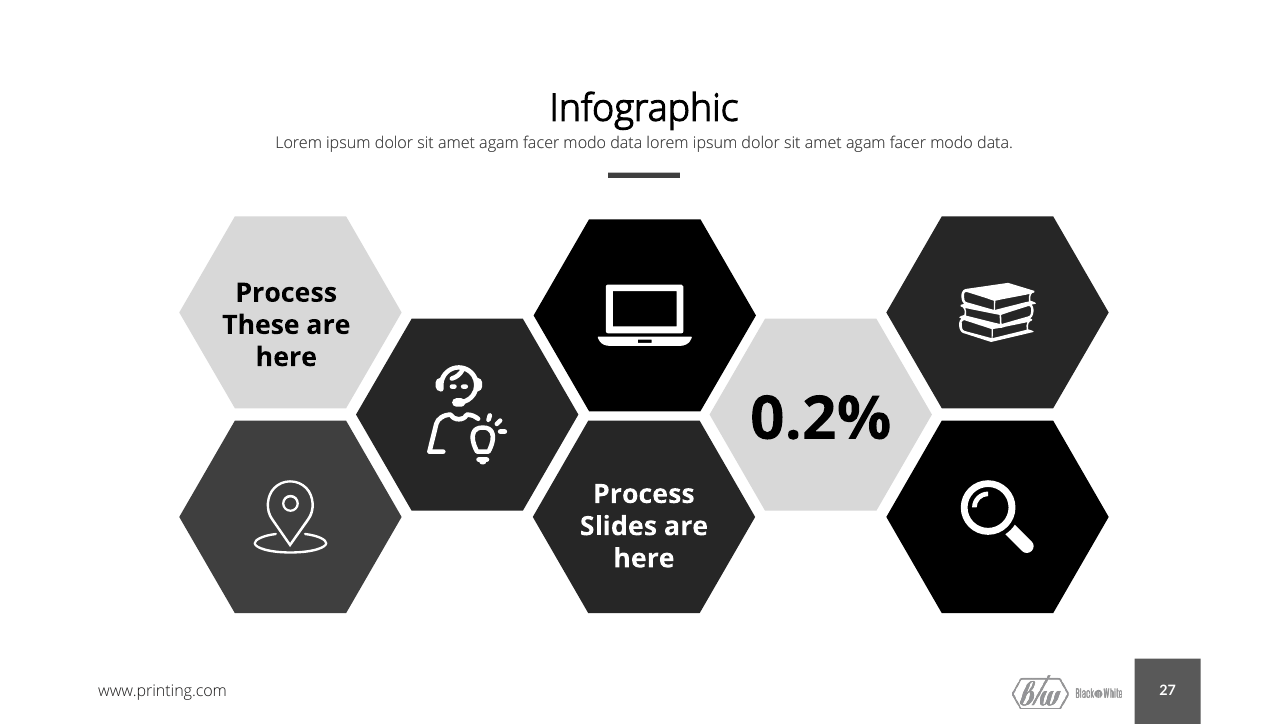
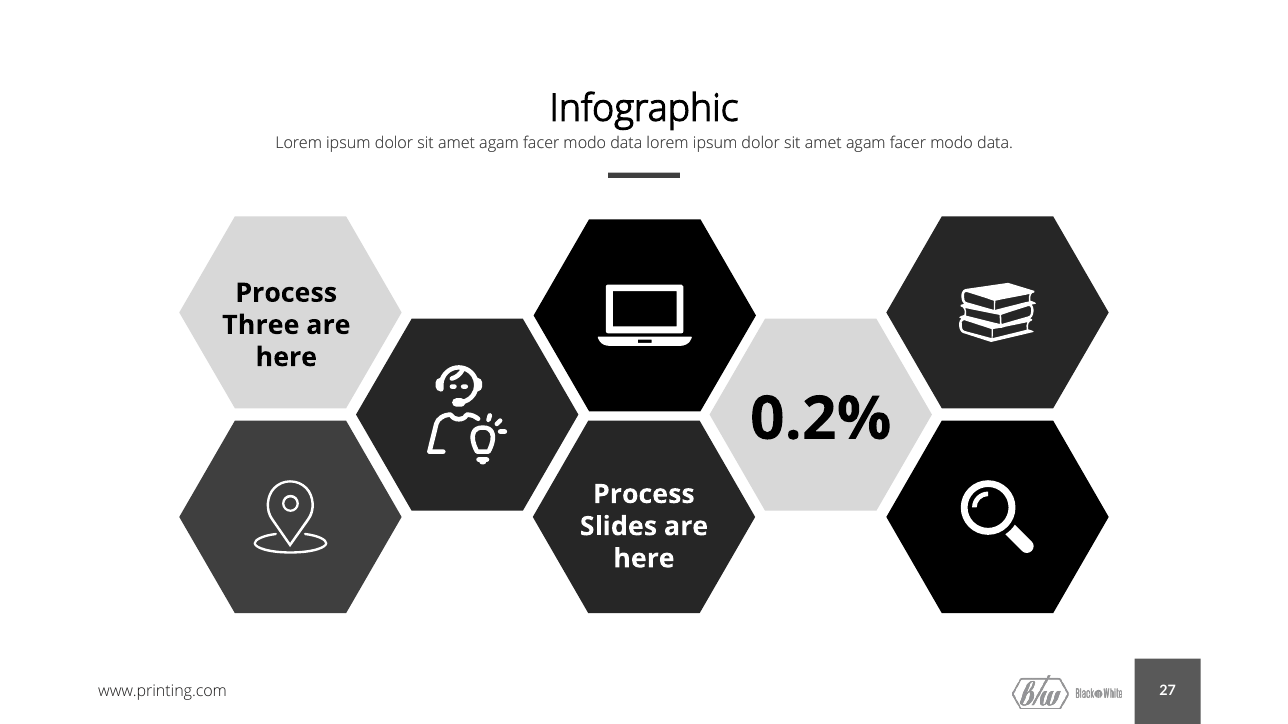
These: These -> Three (261, 325)
